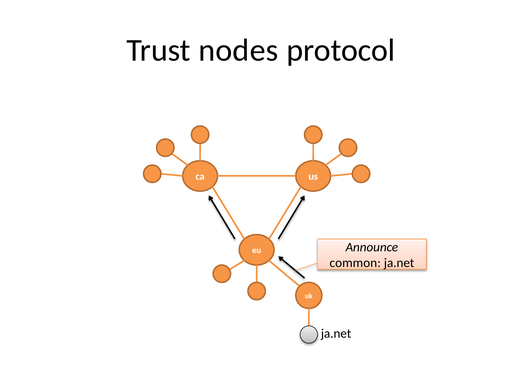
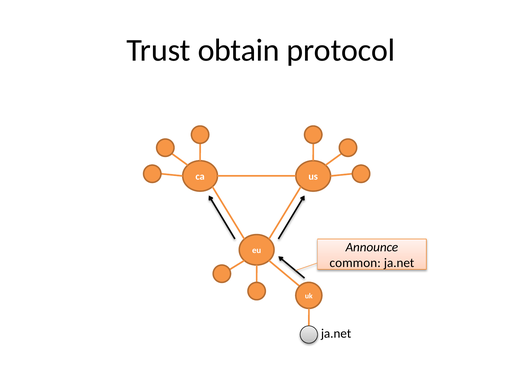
nodes: nodes -> obtain (239, 51)
